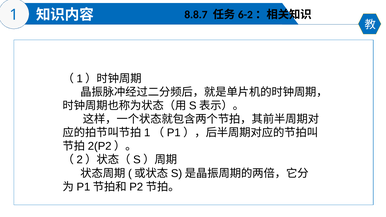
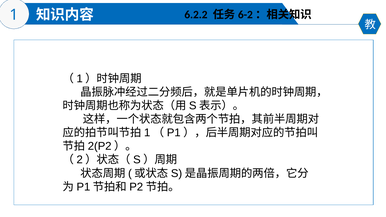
8.8.7: 8.8.7 -> 6.2.2 (196, 15)
